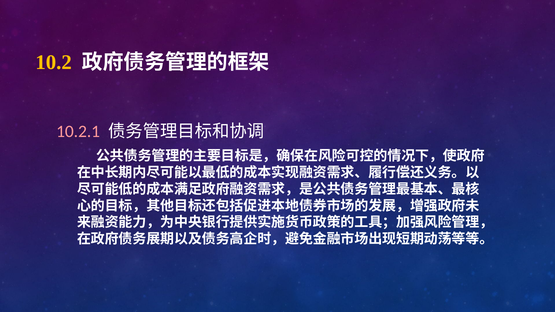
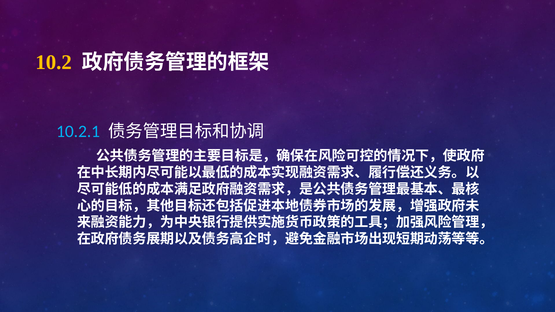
10.2.1 colour: pink -> light blue (78, 132)
